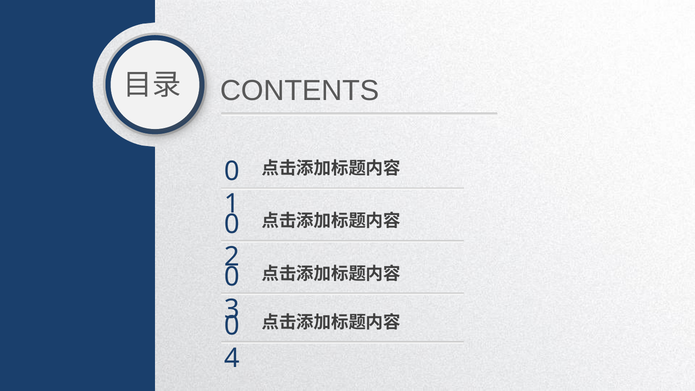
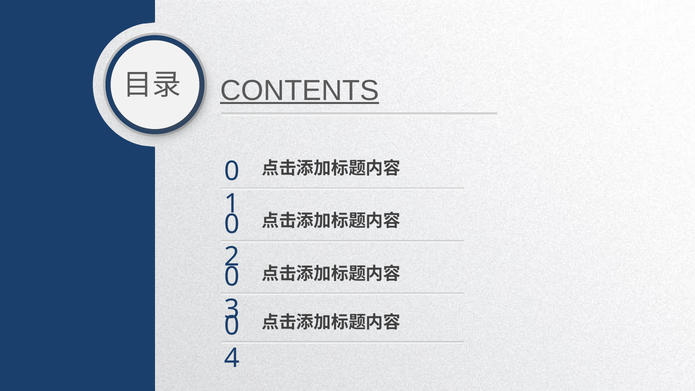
CONTENTS underline: none -> present (300, 91)
